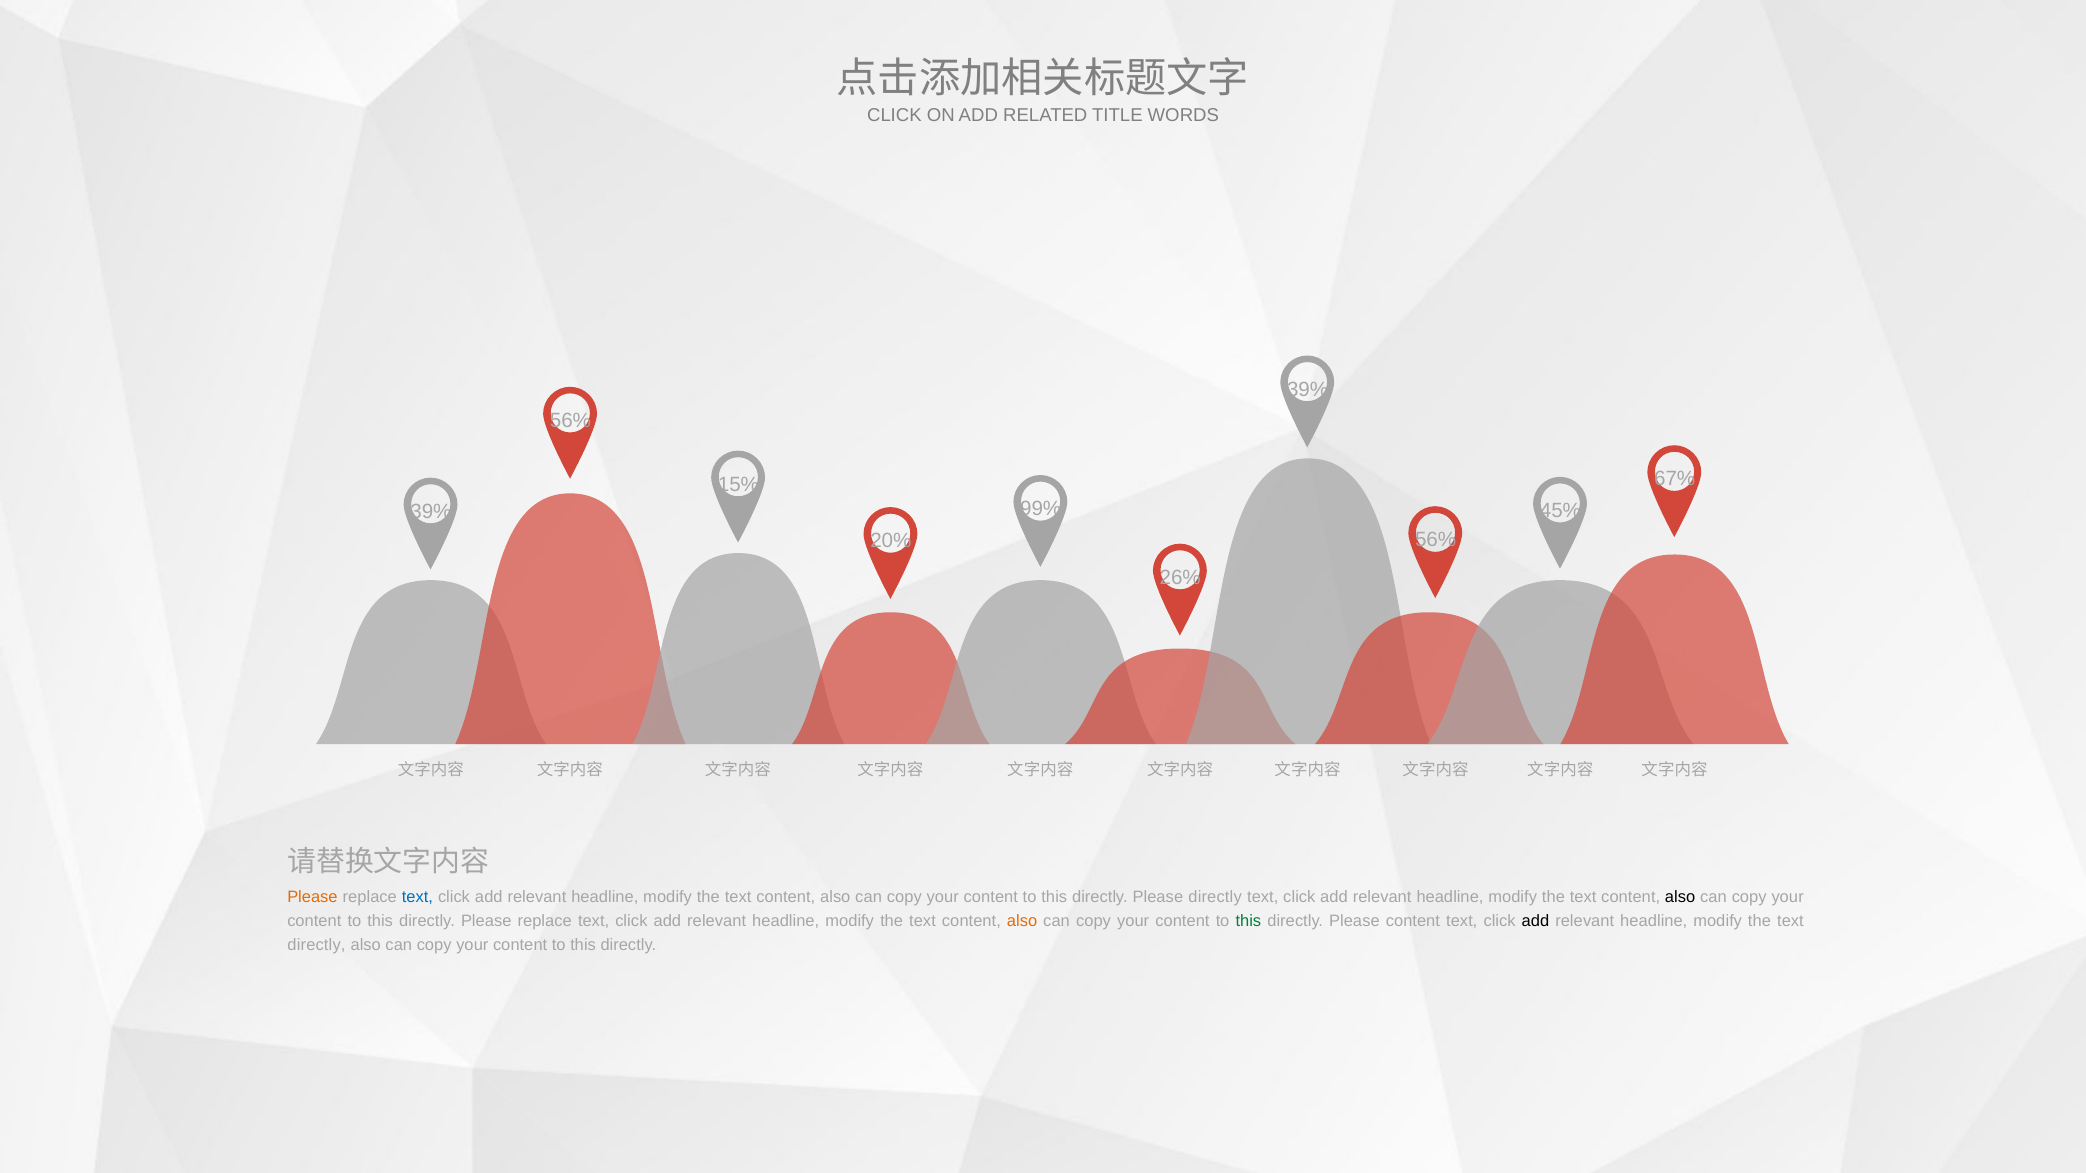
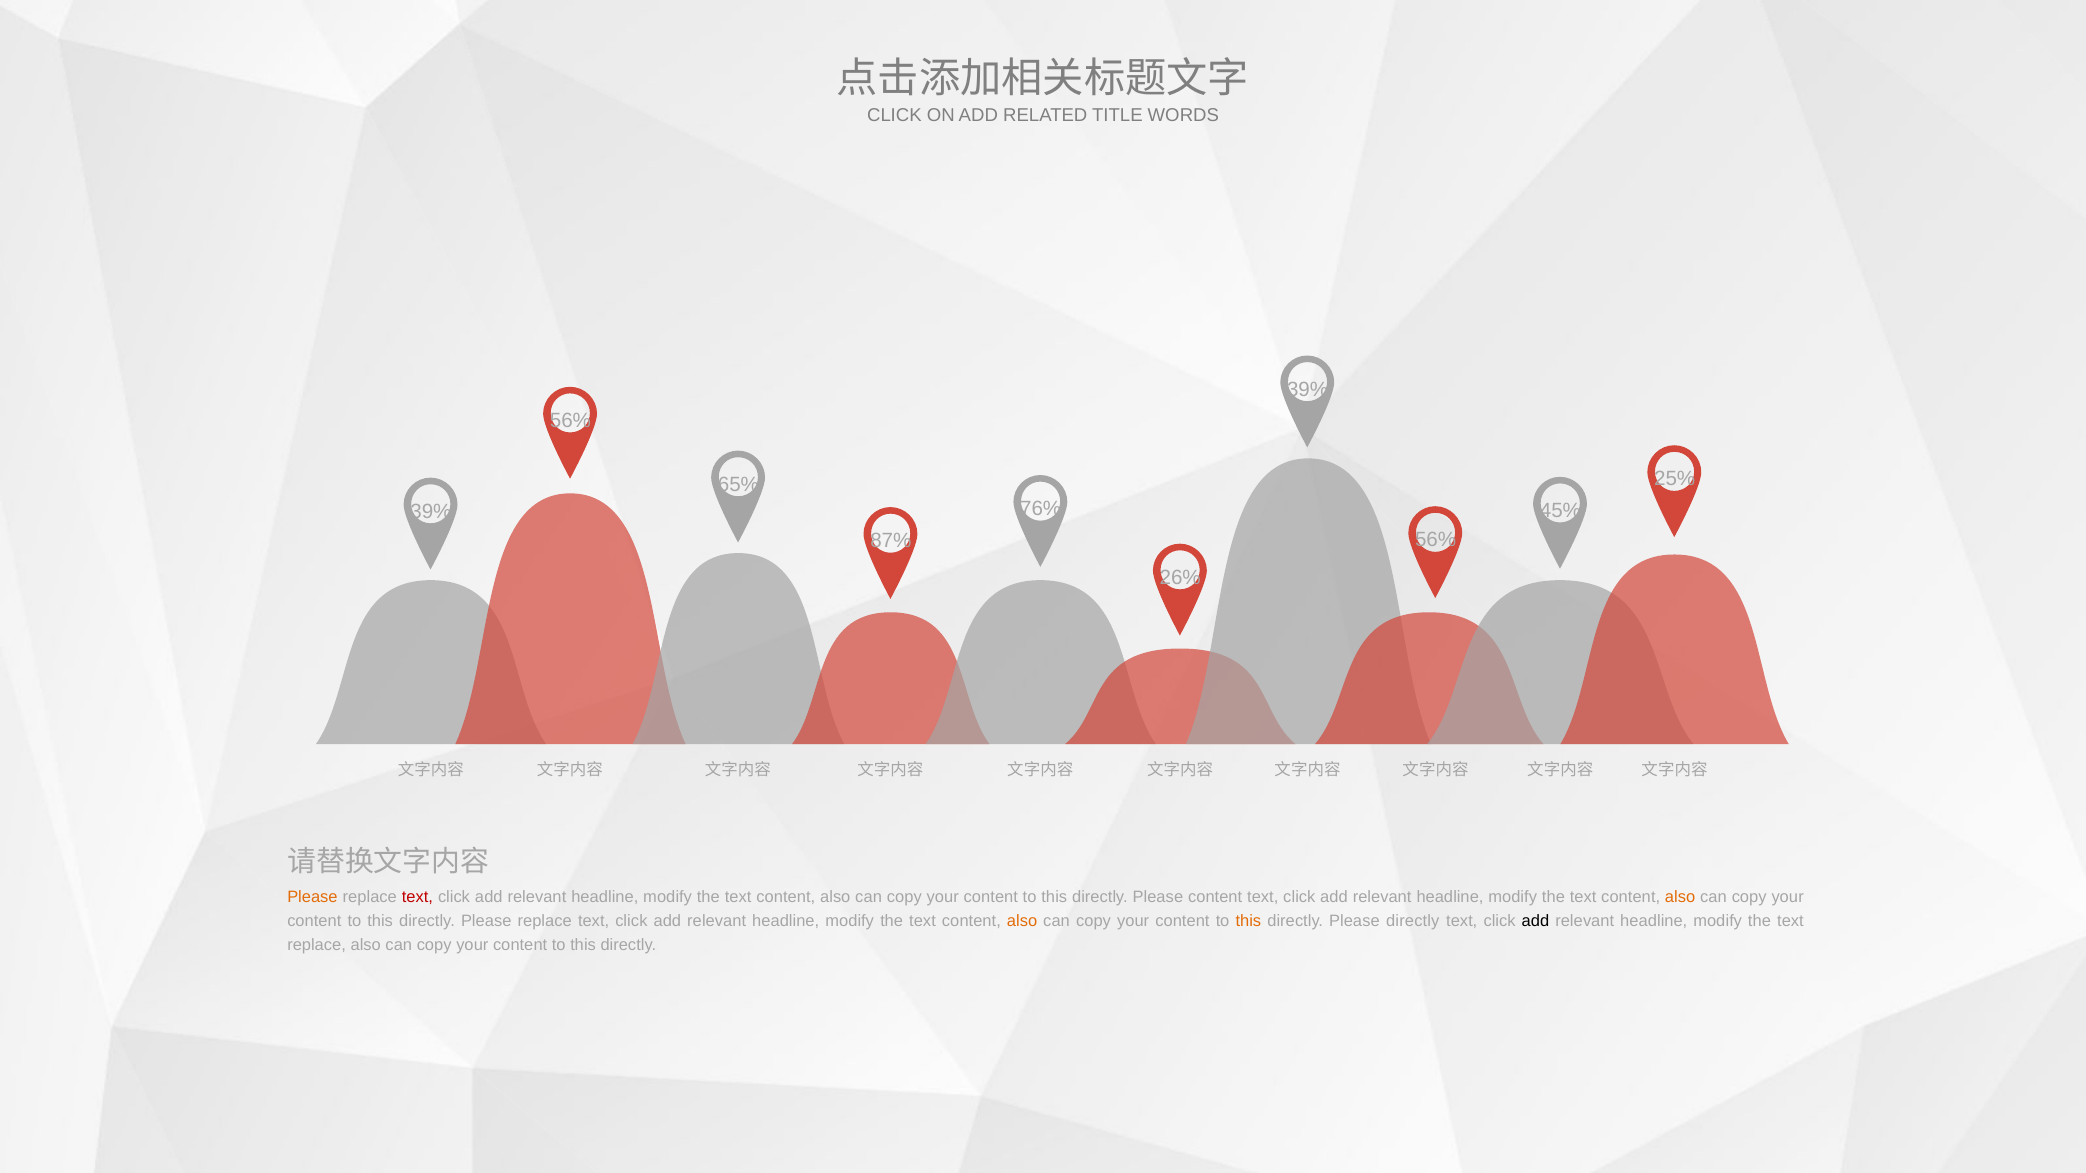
67%: 67% -> 25% (1675, 479)
15%: 15% -> 65% (738, 485)
99%: 99% -> 76% (1041, 509)
20%: 20% -> 87% (891, 541)
text colour: blue -> red (417, 898)
Please directly: directly -> content (1215, 898)
also colour: black -> orange (1680, 898)
this colour: green -> orange (1248, 921)
Please content: content -> directly (1413, 921)
directly: directly -> replace (317, 945)
